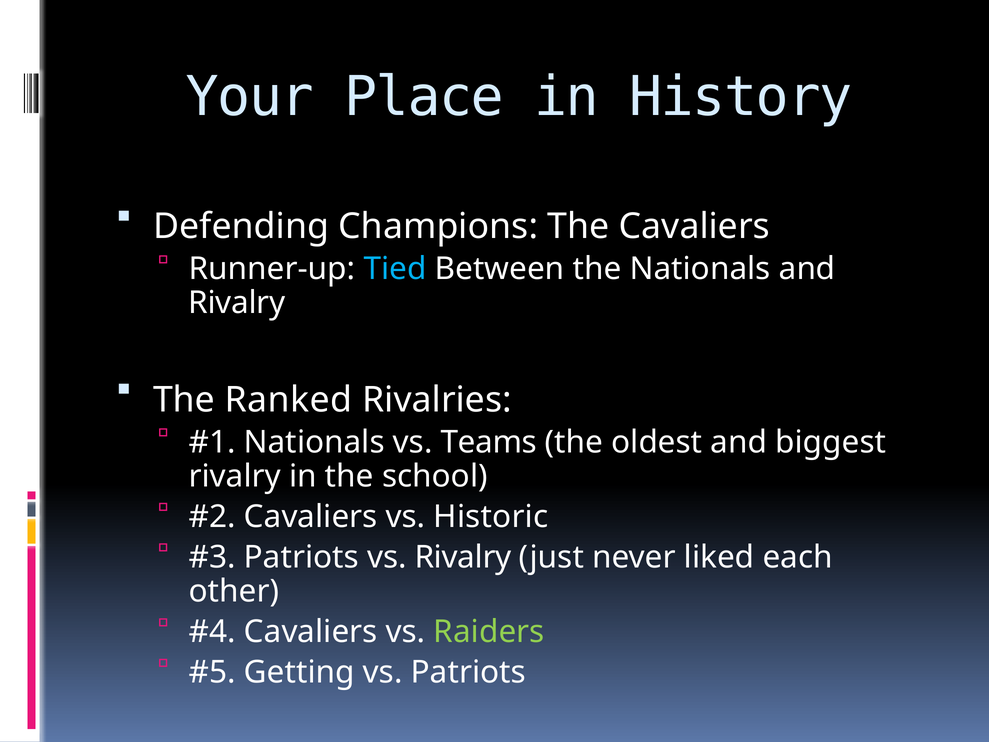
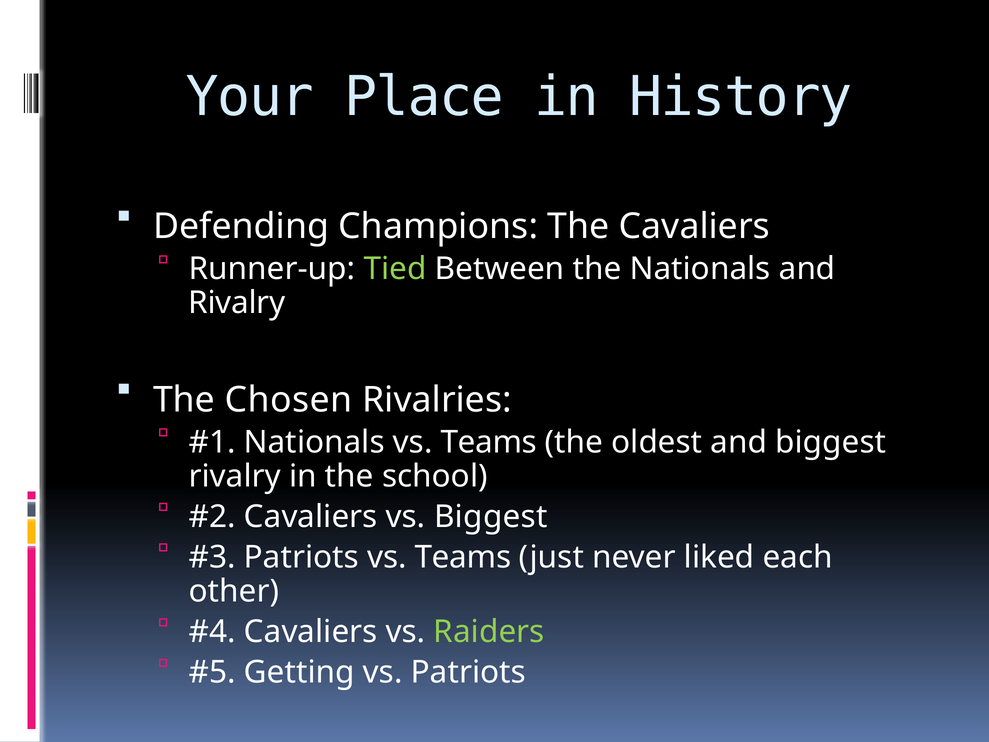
Tied colour: light blue -> light green (395, 269)
Ranked: Ranked -> Chosen (288, 400)
vs Historic: Historic -> Biggest (491, 517)
Patriots vs Rivalry: Rivalry -> Teams (463, 557)
